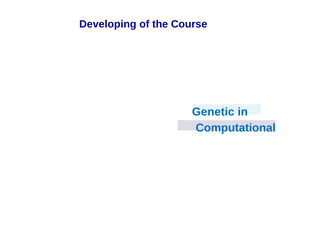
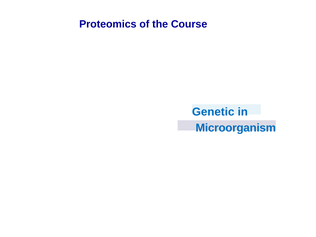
Developing: Developing -> Proteomics (108, 24)
Computational: Computational -> Microorganism (236, 128)
